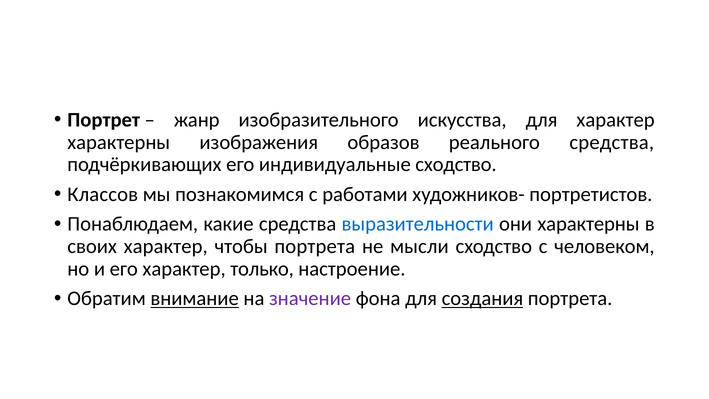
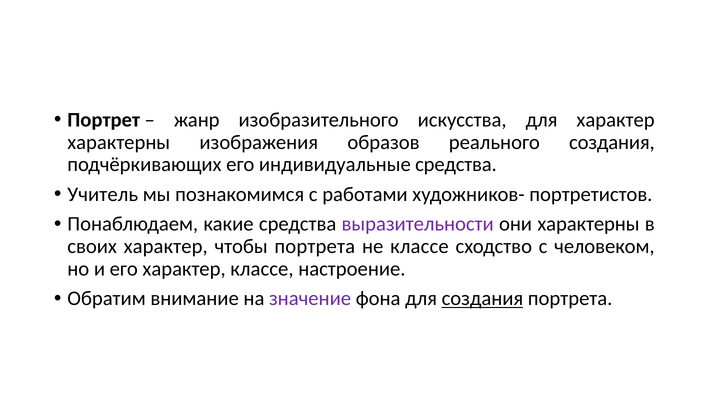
реального средства: средства -> создания (612, 142)
индивидуальные сходство: сходство -> средства (456, 165)
Классов: Классов -> Учитель (103, 194)
выразительности colour: blue -> purple (418, 224)
не мысли: мысли -> классе (419, 246)
характер только: только -> классе (262, 269)
внимание underline: present -> none (195, 298)
